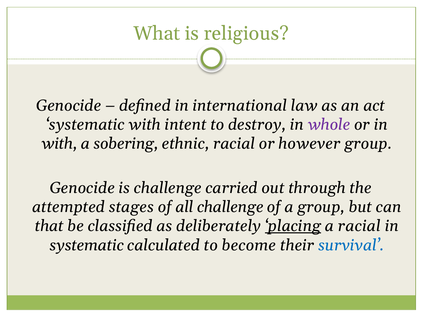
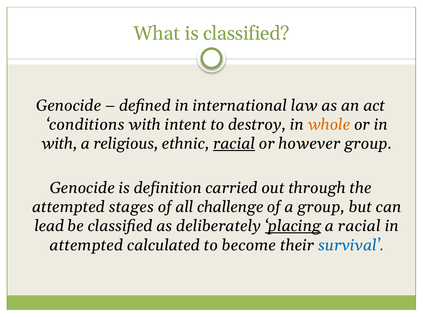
is religious: religious -> classified (246, 33)
systematic: systematic -> conditions (85, 125)
whole colour: purple -> orange (329, 125)
sobering: sobering -> religious (126, 144)
racial underline: none -> present (234, 144)
is challenge: challenge -> definition (168, 188)
that: that -> lead (49, 226)
systematic: systematic -> attempted (86, 245)
